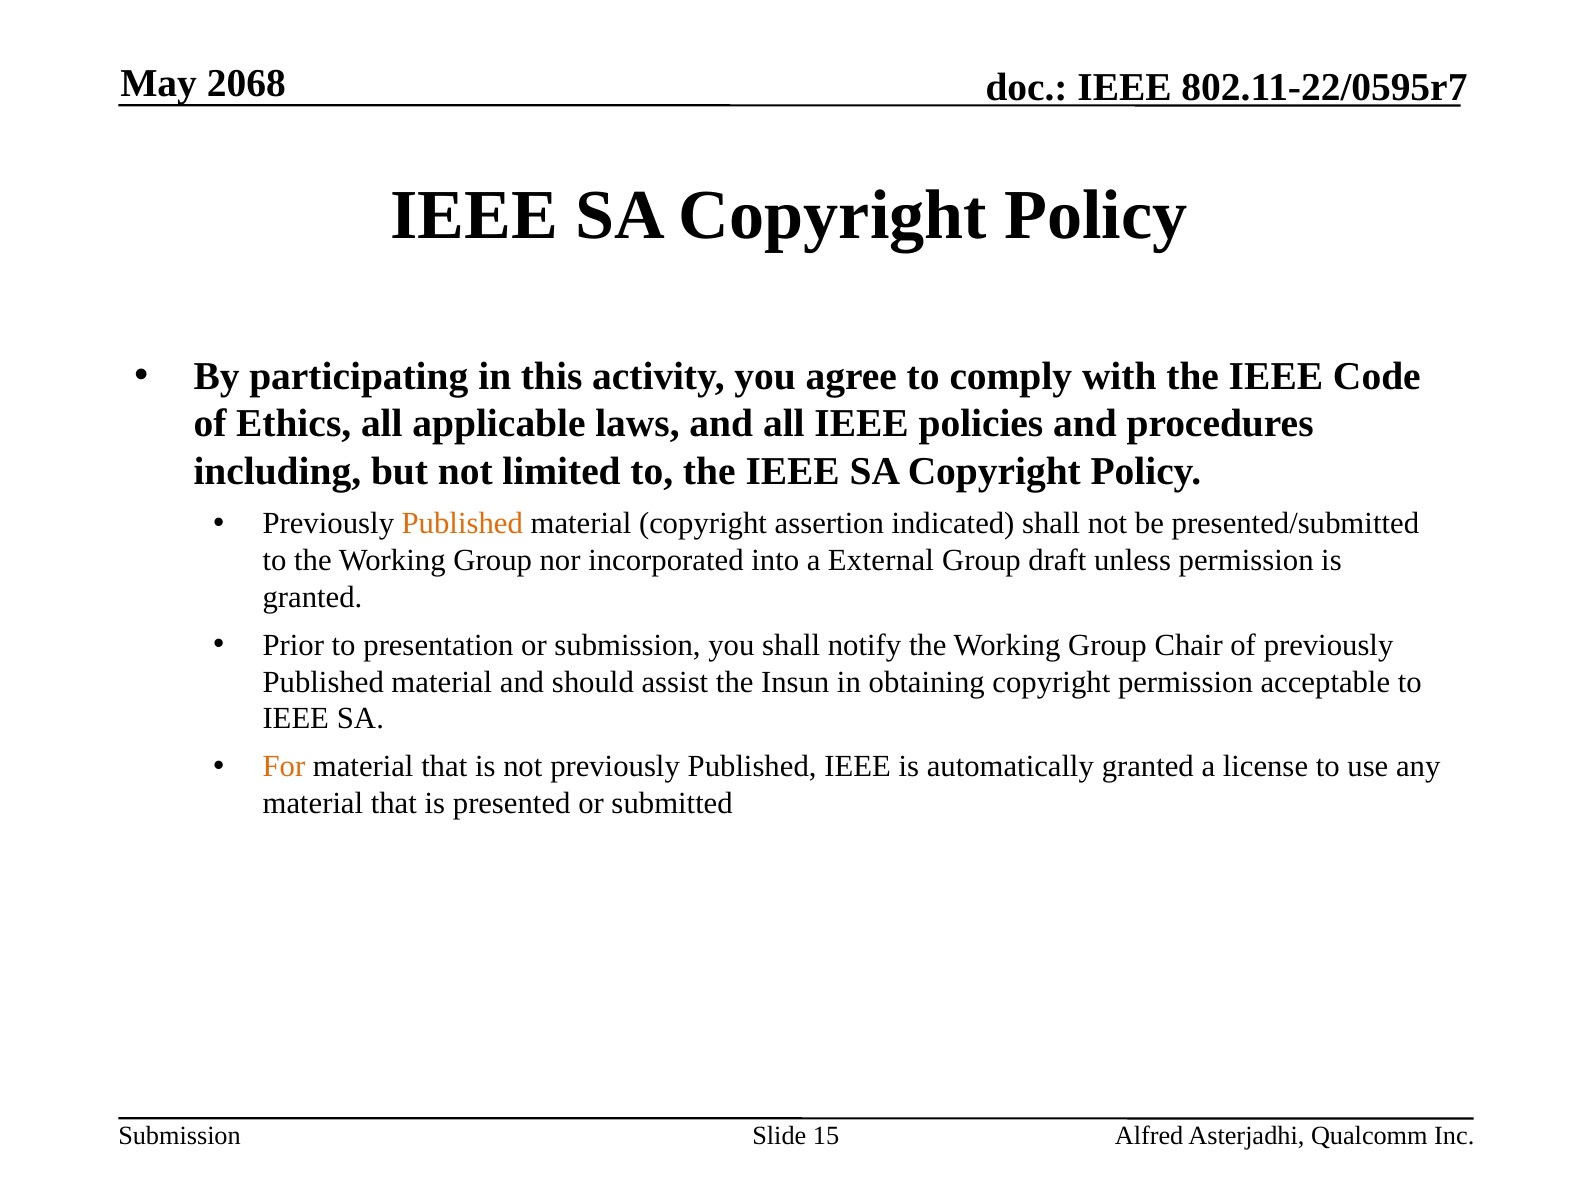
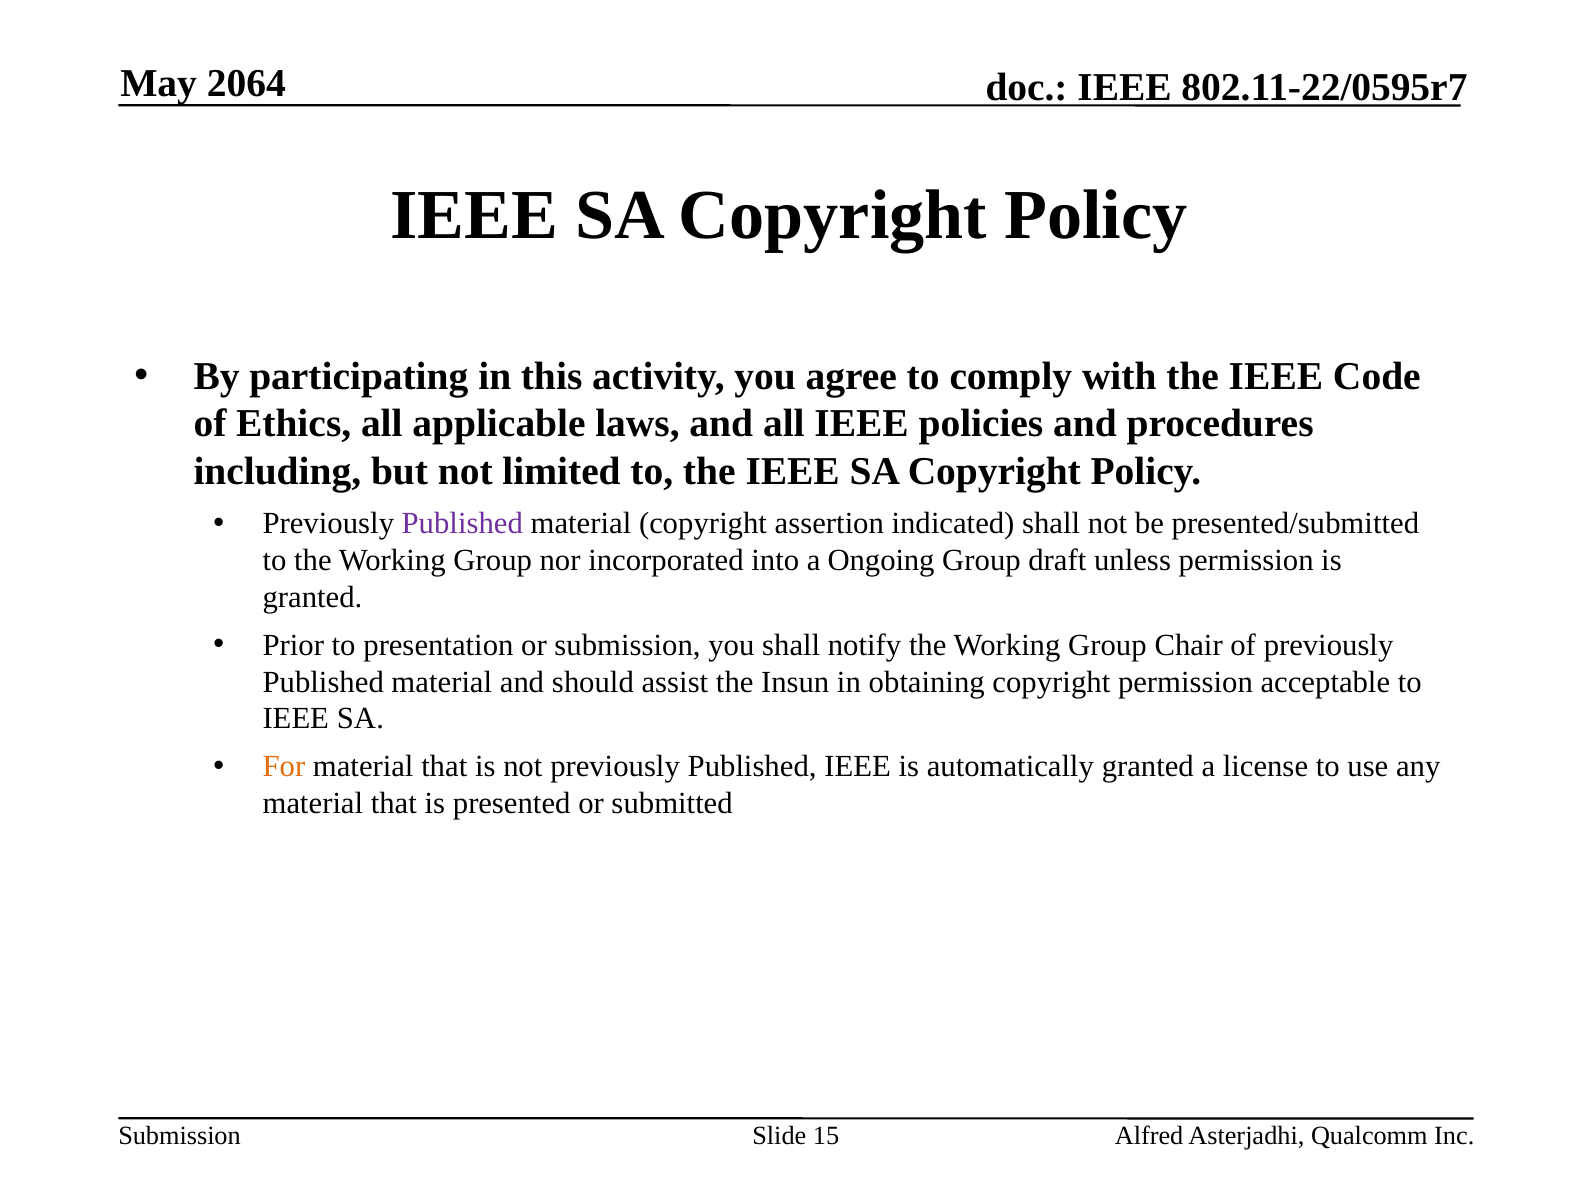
2068: 2068 -> 2064 (246, 84)
Published colour: orange -> purple (462, 524)
External: External -> Ongoing (881, 561)
